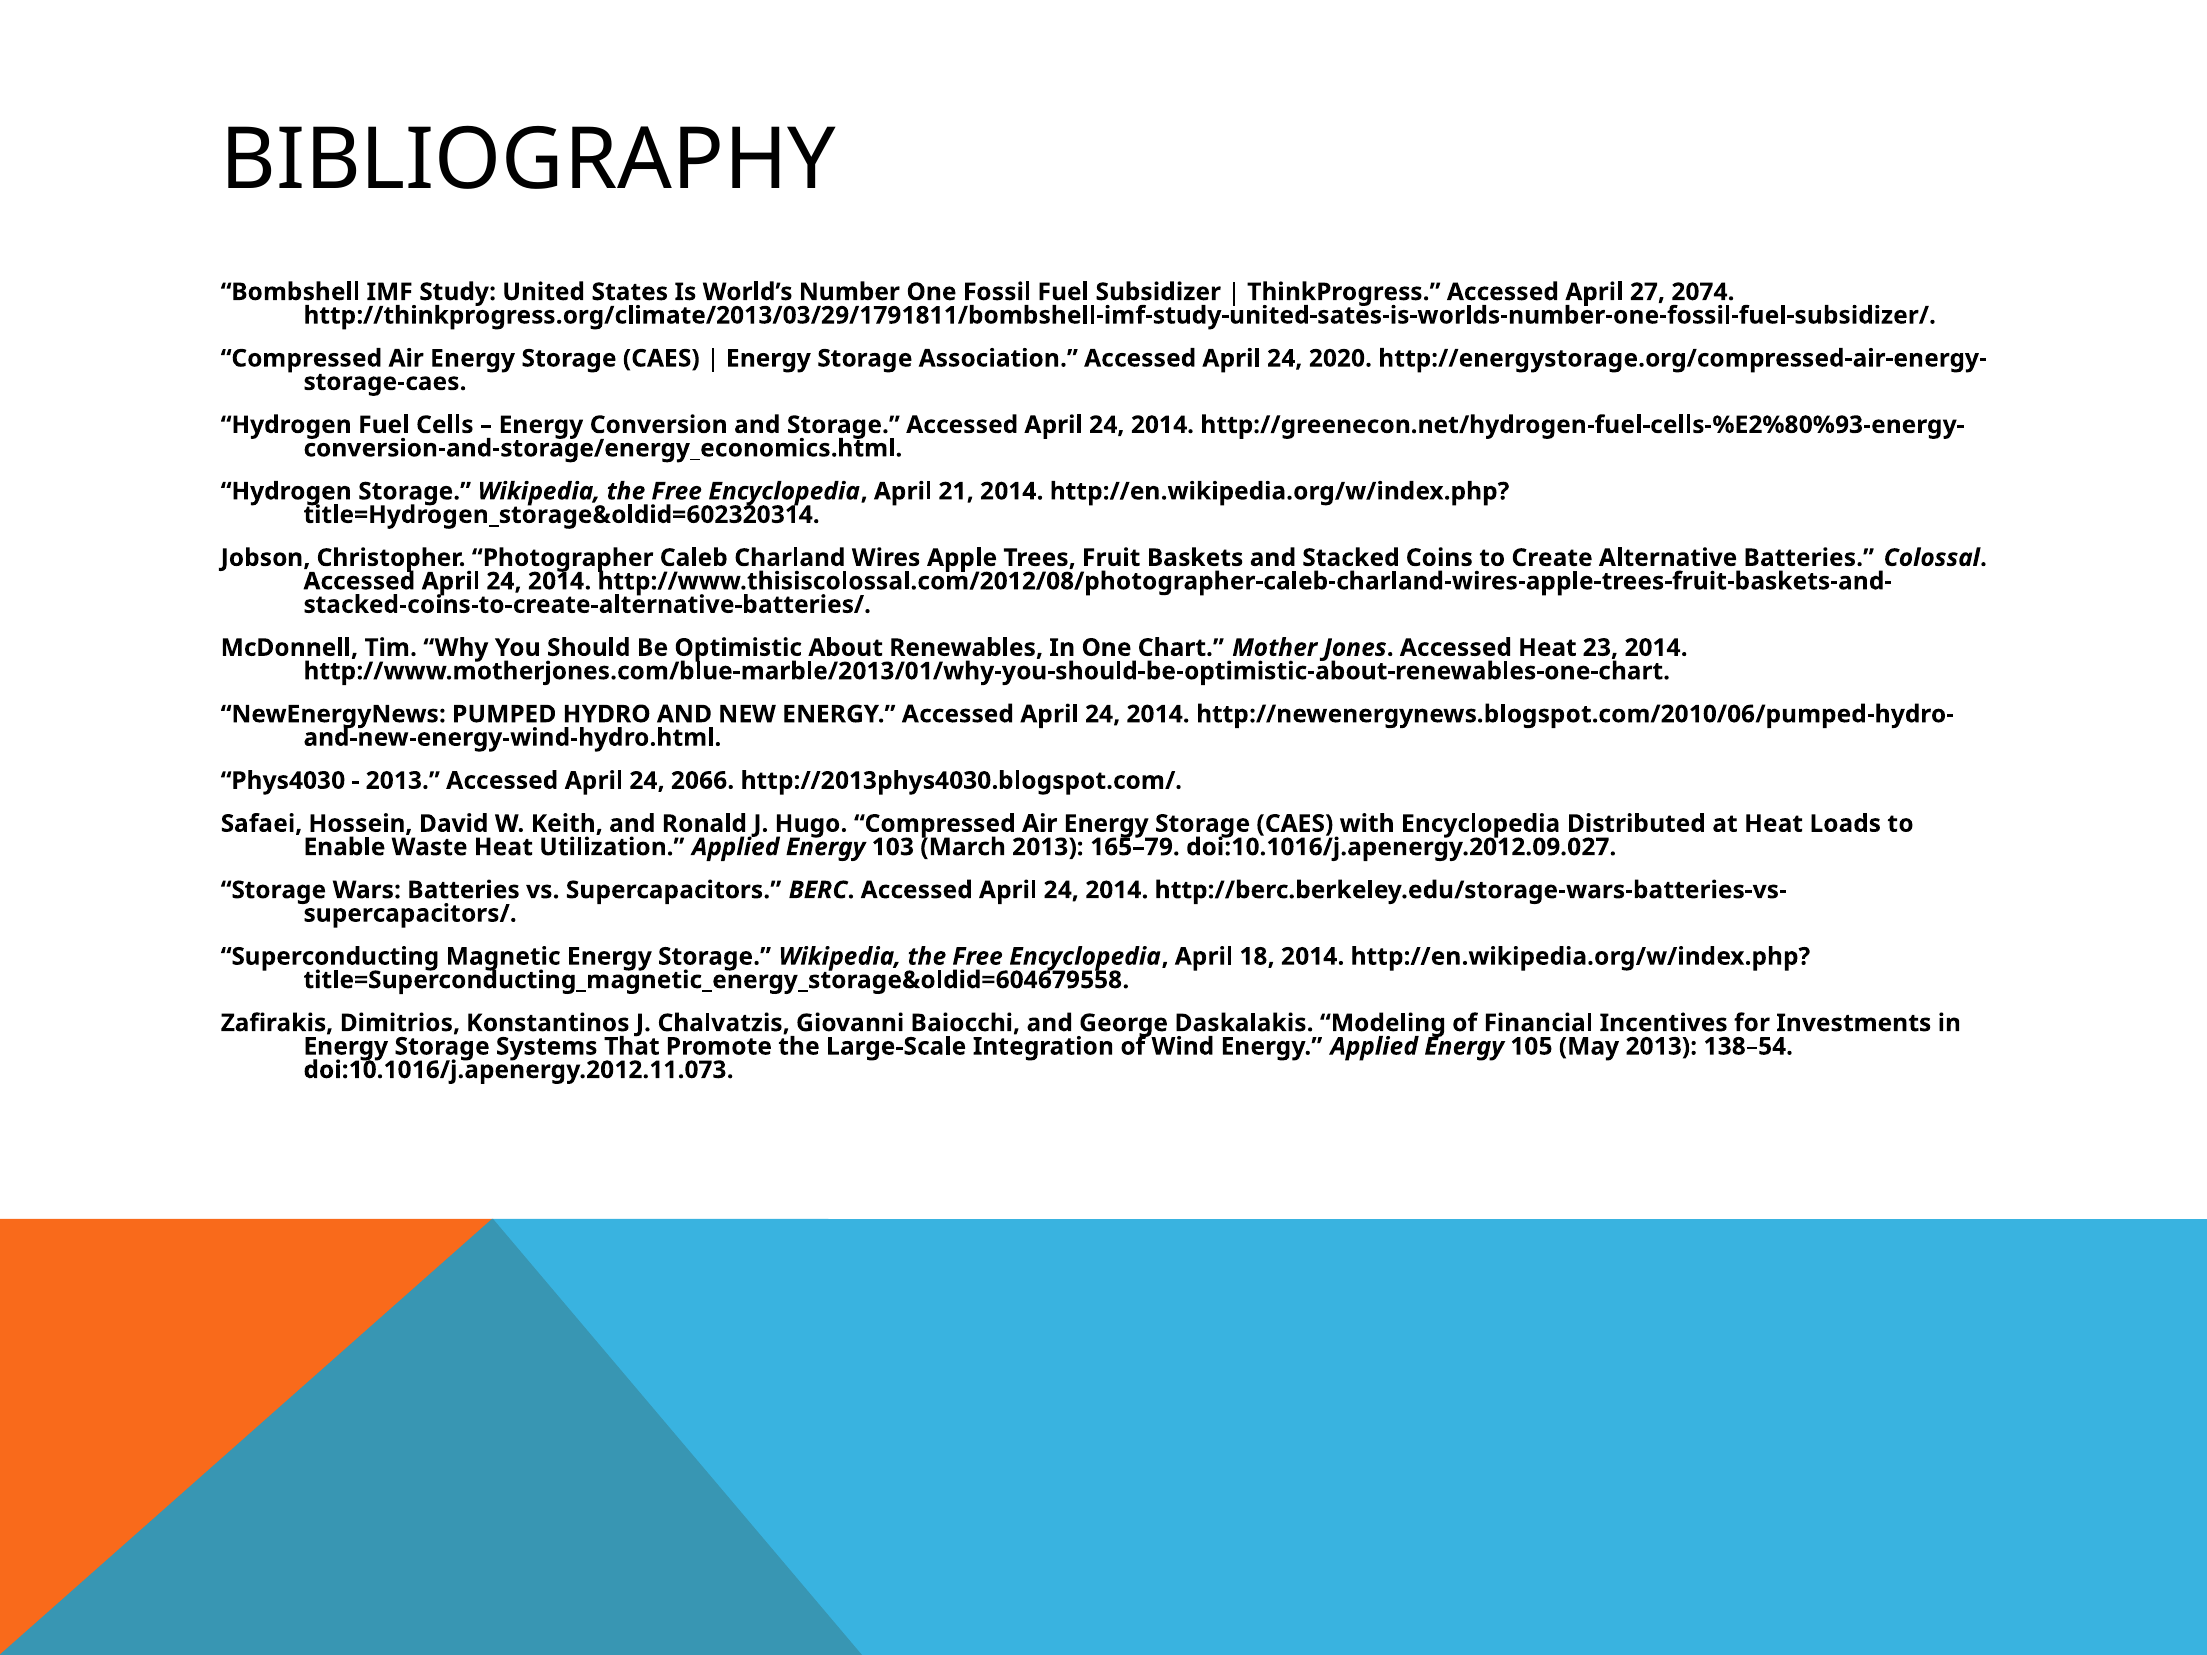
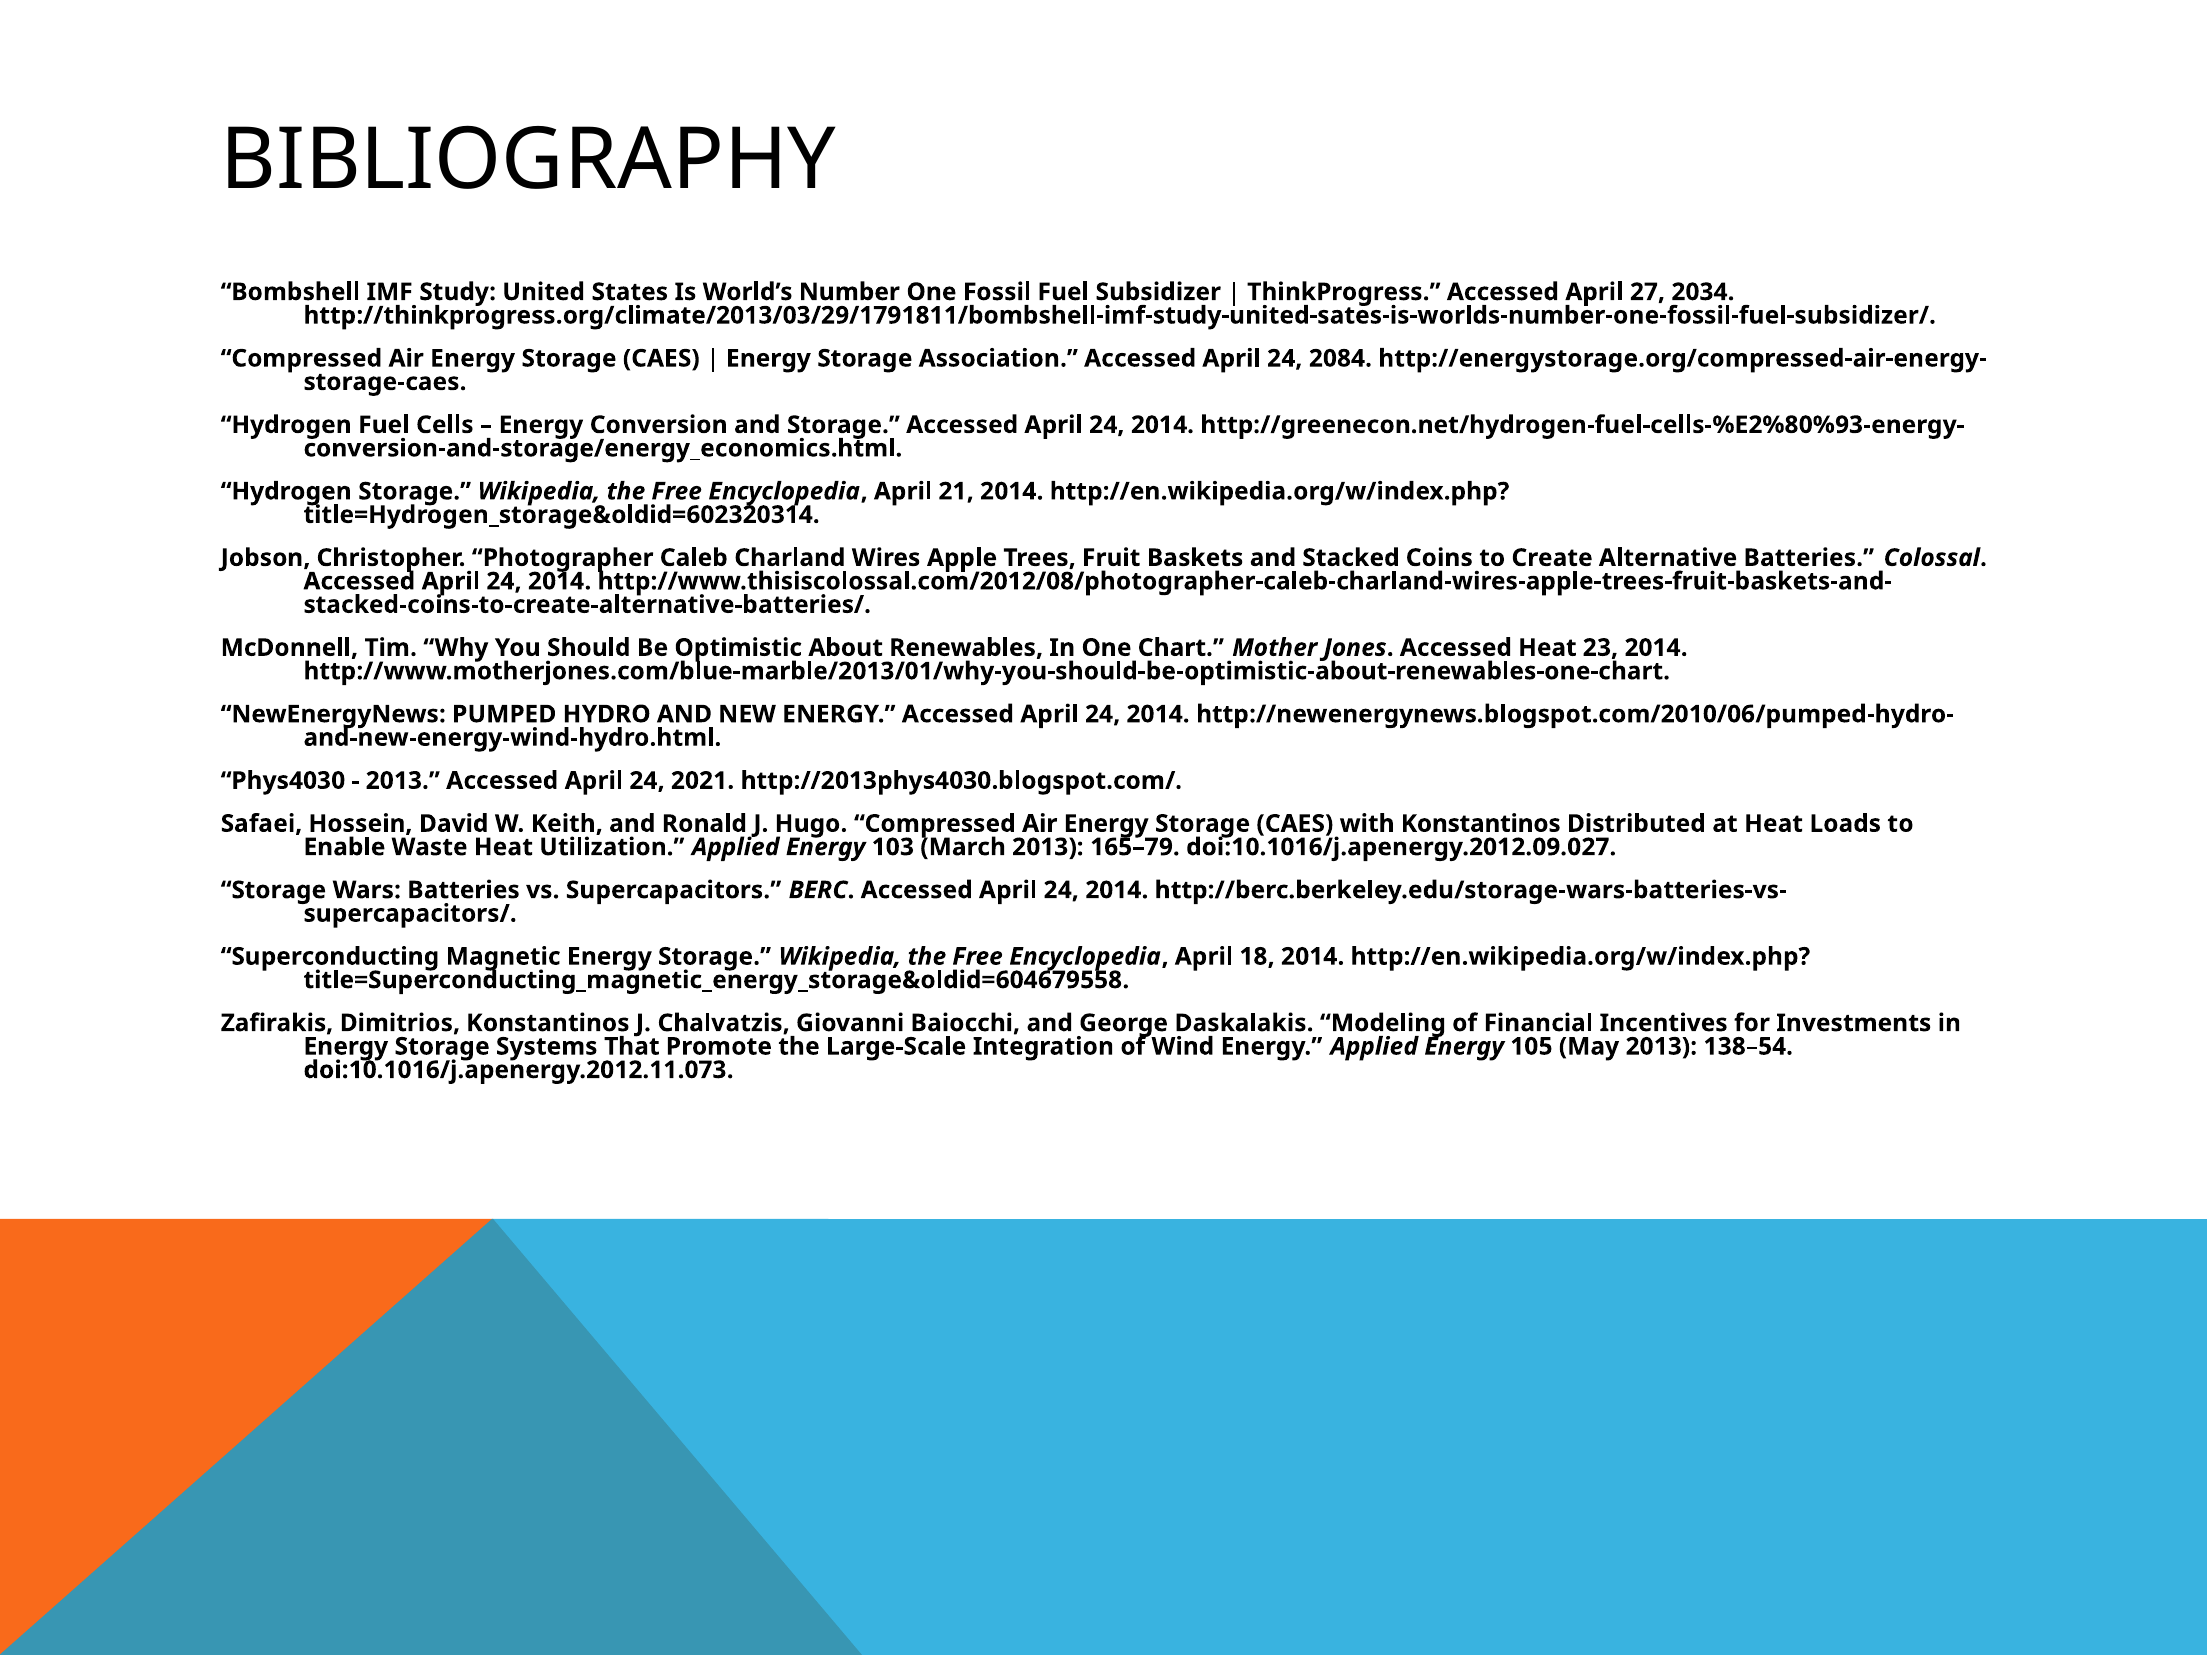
2074: 2074 -> 2034 (1703, 292)
2020: 2020 -> 2084 (1340, 359)
2066: 2066 -> 2021 (703, 781)
with Encyclopedia: Encyclopedia -> Konstantinos (1481, 824)
